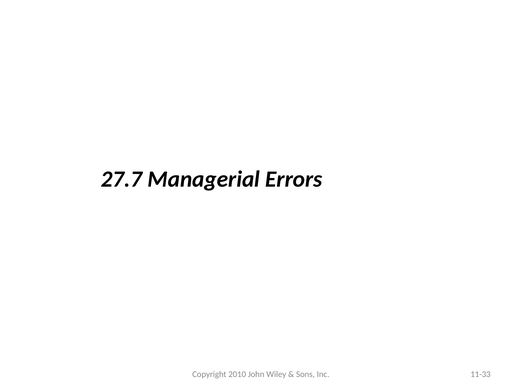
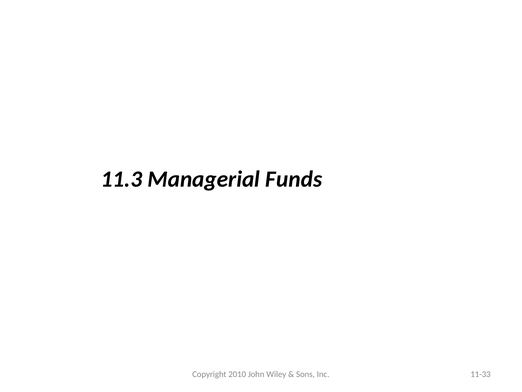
27.7: 27.7 -> 11.3 (122, 179)
Errors: Errors -> Funds (294, 179)
